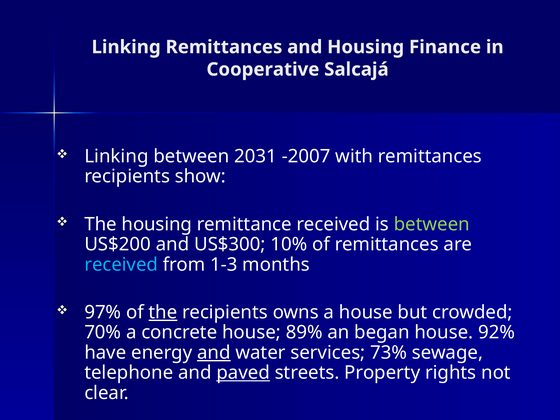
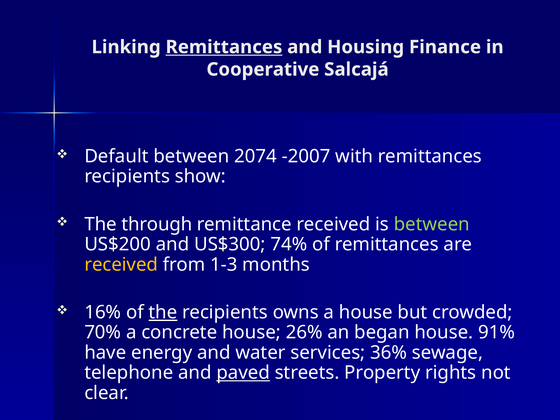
Remittances underline: none -> present (224, 47)
Linking: Linking -> Default (116, 156)
2031: 2031 -> 2074 (256, 156)
The housing: housing -> through (157, 224)
10%: 10% -> 74% (289, 244)
received colour: light blue -> yellow (121, 265)
97%: 97% -> 16% (103, 312)
89%: 89% -> 26% (304, 332)
92%: 92% -> 91% (497, 332)
and underline: present -> none (214, 353)
73%: 73% -> 36% (389, 353)
